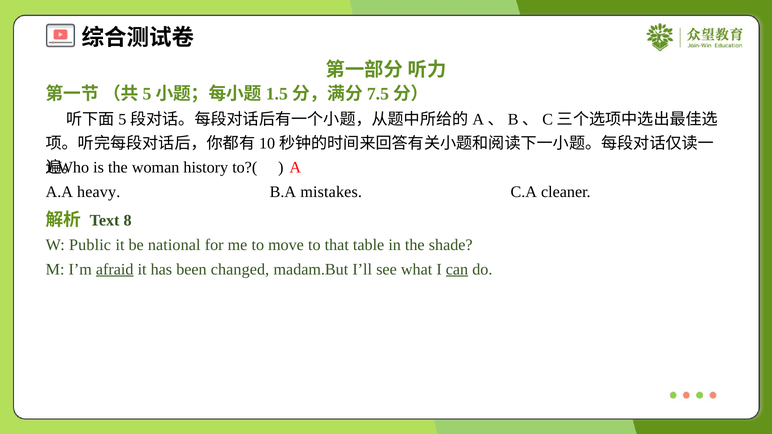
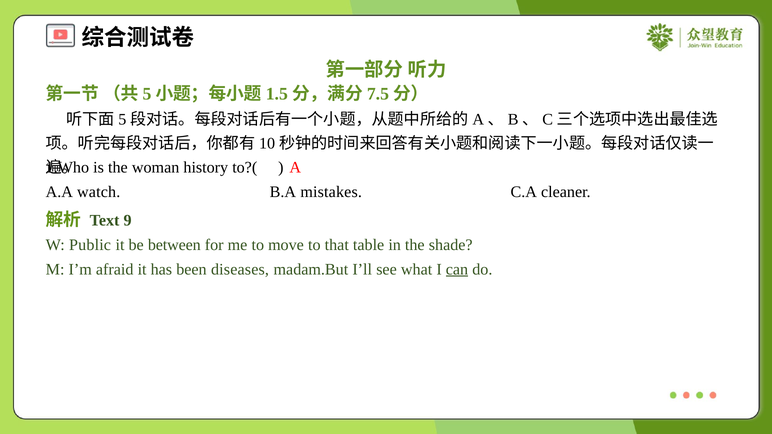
heavy: heavy -> watch (99, 192)
8: 8 -> 9 (128, 221)
national: national -> between (174, 245)
afraid underline: present -> none (115, 269)
changed: changed -> diseases (240, 269)
